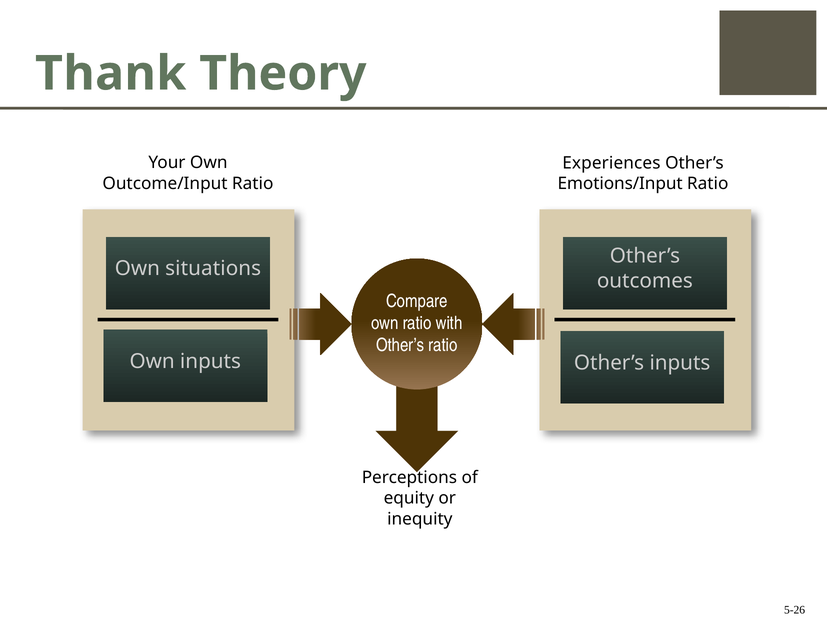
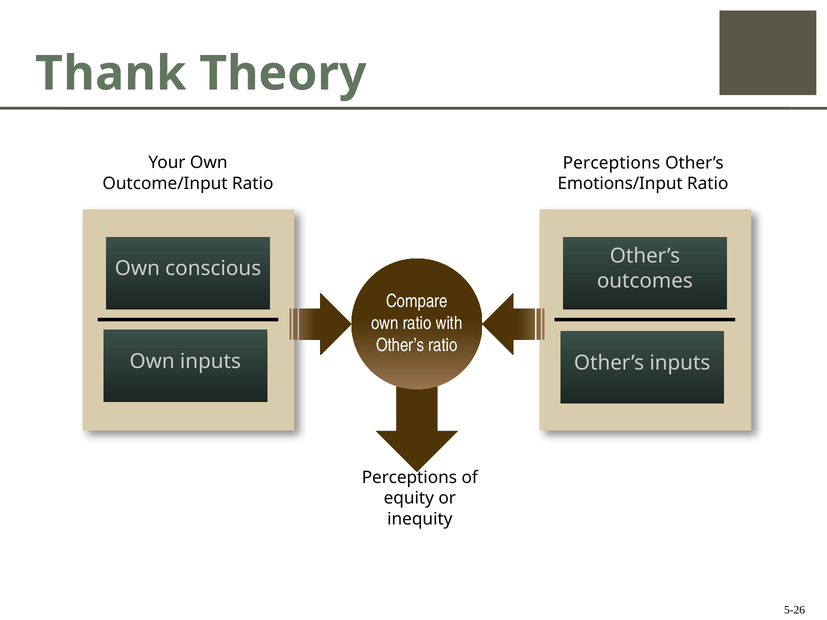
Experiences: Experiences -> Perceptions (611, 163)
situations: situations -> conscious (213, 269)
